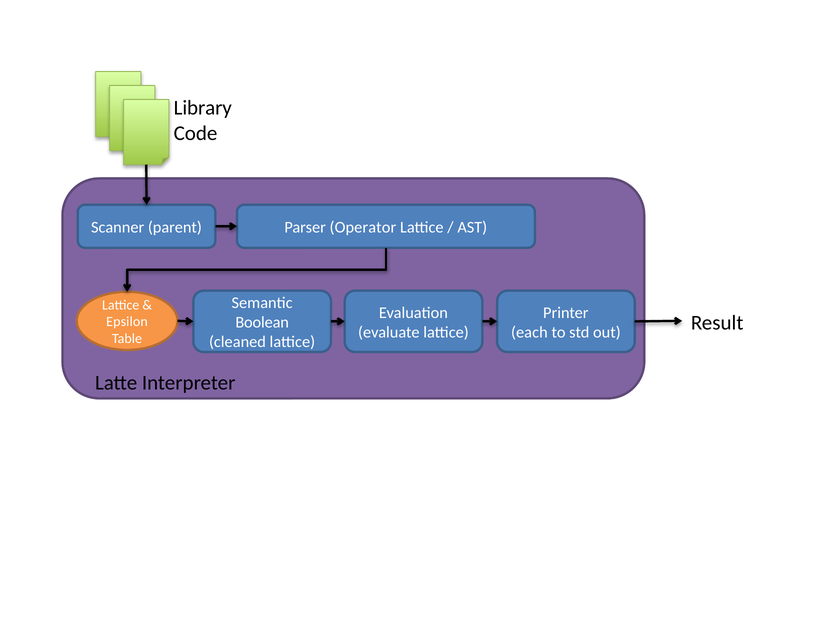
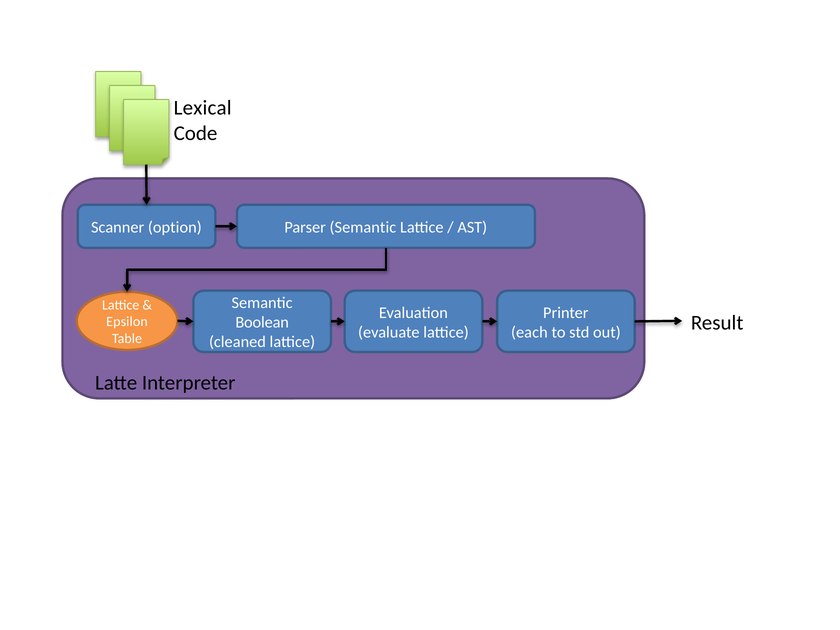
Library: Library -> Lexical (203, 108)
parent: parent -> option (175, 227)
Parser Operator: Operator -> Semantic (363, 227)
